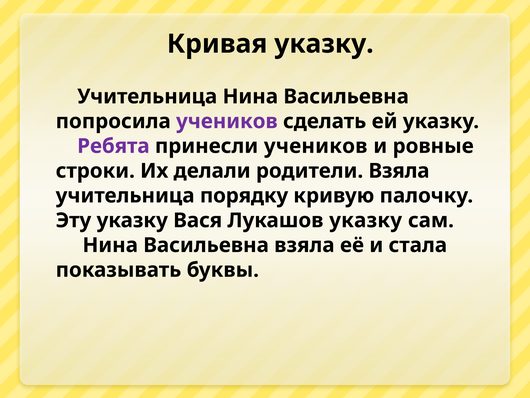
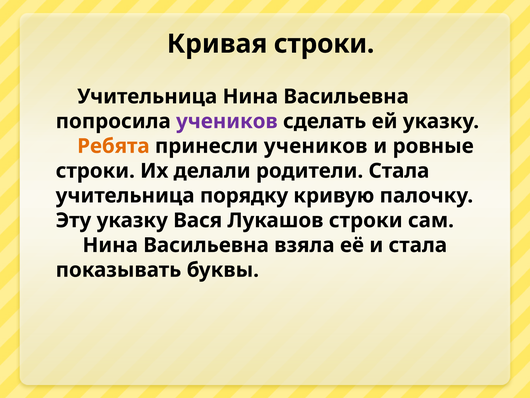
Кривая указку: указку -> строки (324, 44)
Ребята colour: purple -> orange (113, 146)
родители Взяла: Взяла -> Стала (399, 171)
Лукашов указку: указку -> строки (366, 220)
